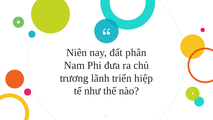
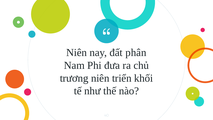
trương lãnh: lãnh -> niên (100, 78)
hiệp: hiệp -> khối (144, 78)
